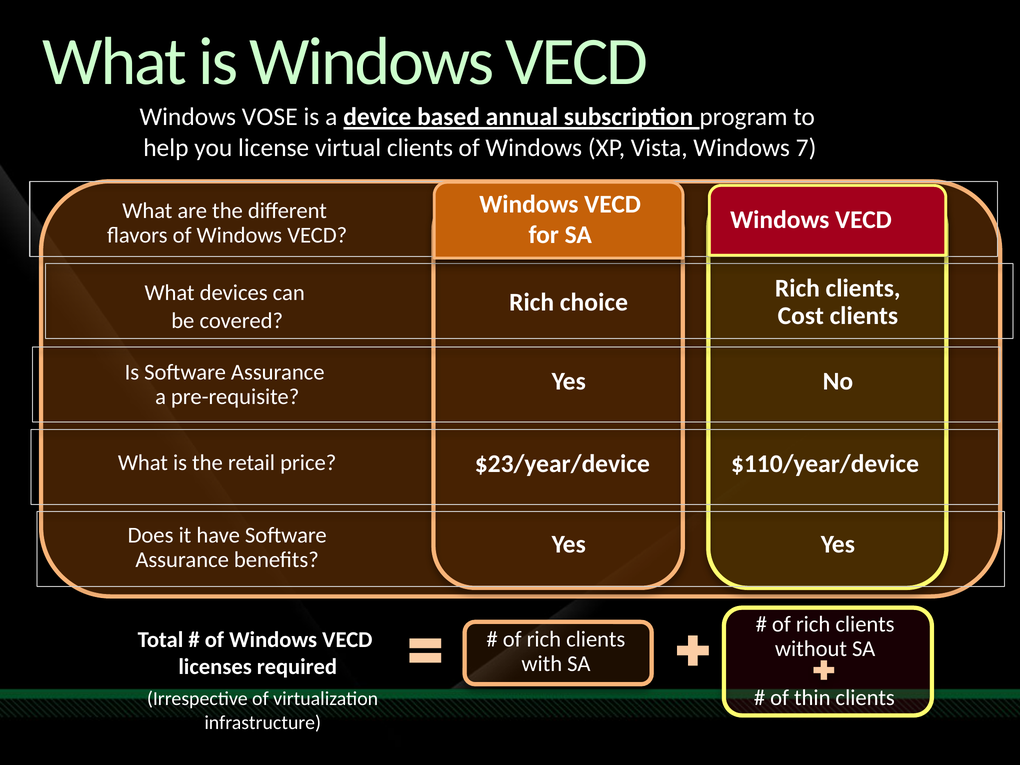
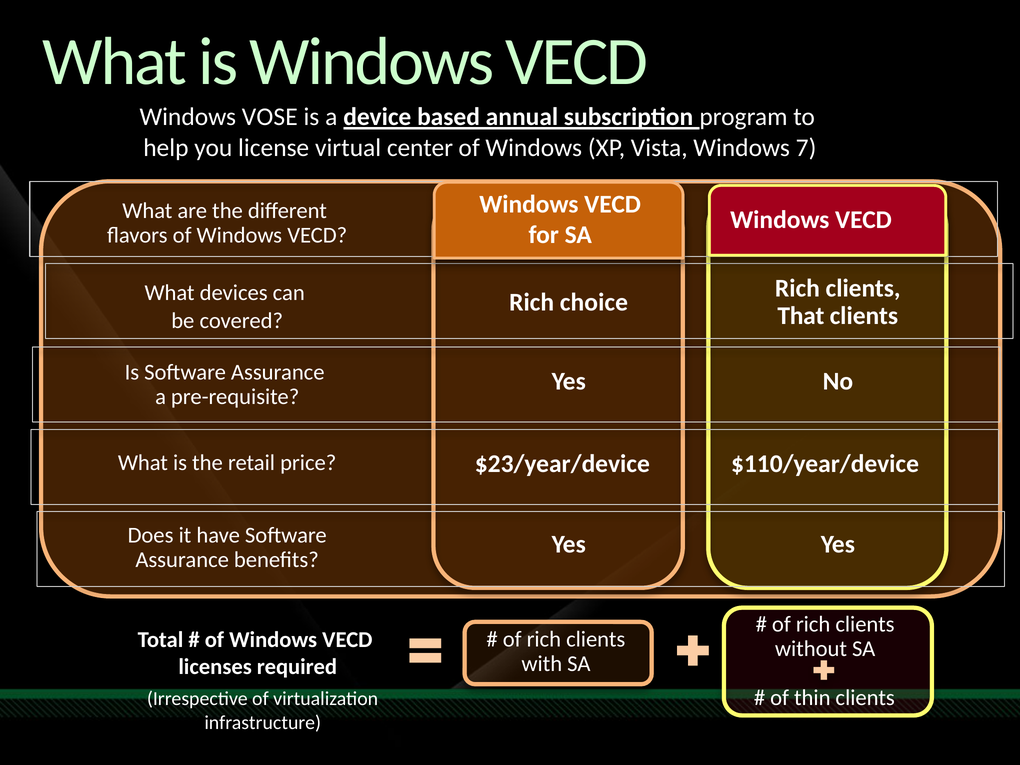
virtual clients: clients -> center (420, 148)
Cost: Cost -> That (801, 316)
